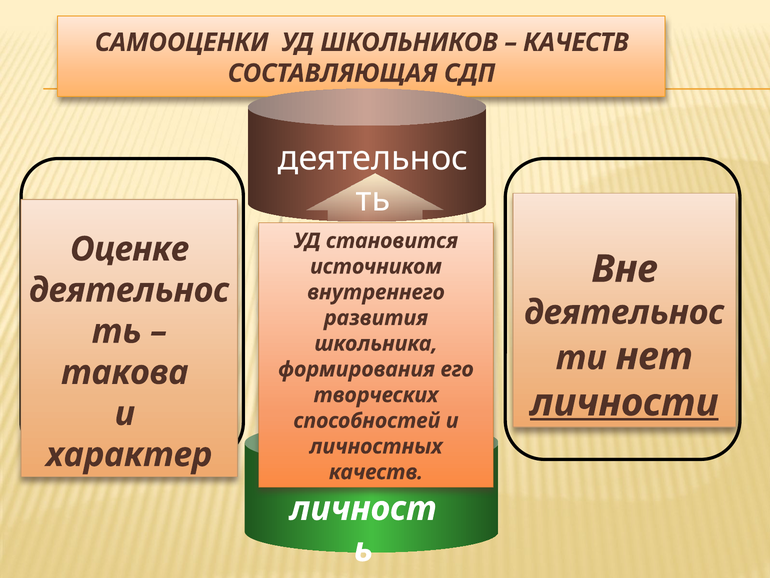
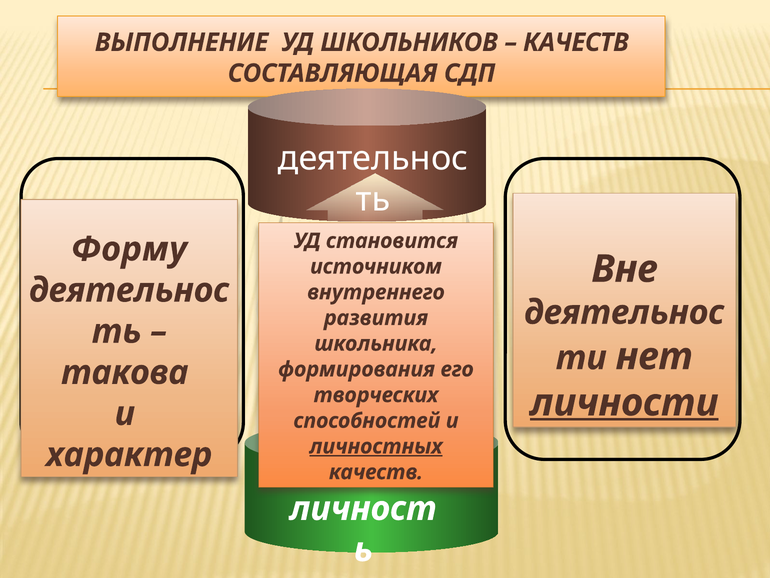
САМООЦЕНКИ: САМООЦЕНКИ -> ВЫПОЛНЕНИЕ (181, 42)
Оценке: Оценке -> Форму (129, 249)
личностных underline: none -> present (376, 446)
